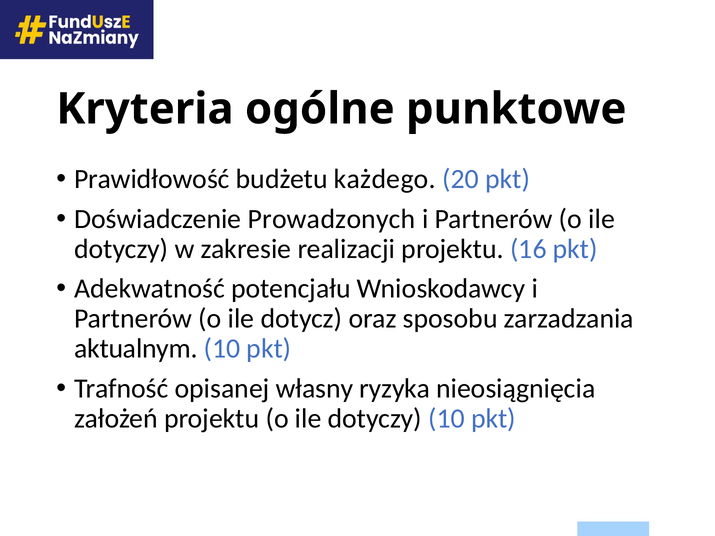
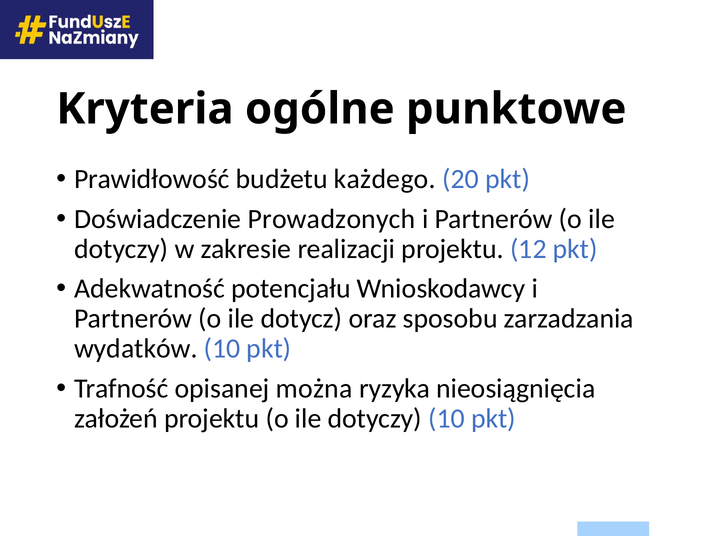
16: 16 -> 12 (528, 249)
aktualnym: aktualnym -> wydatków (136, 349)
własny: własny -> można (314, 389)
